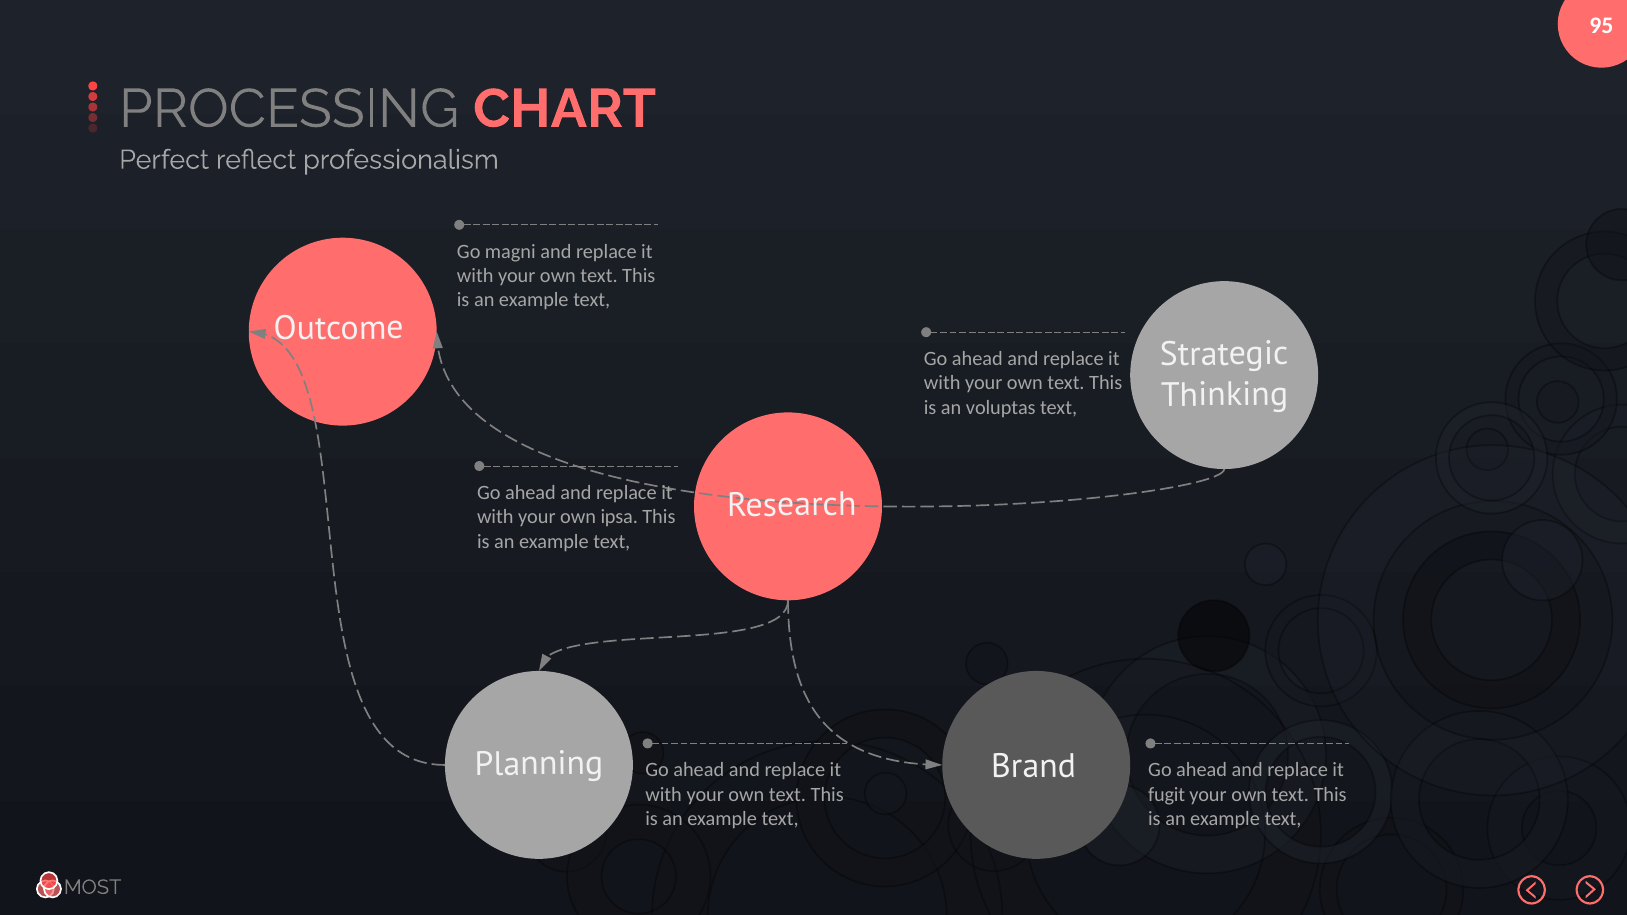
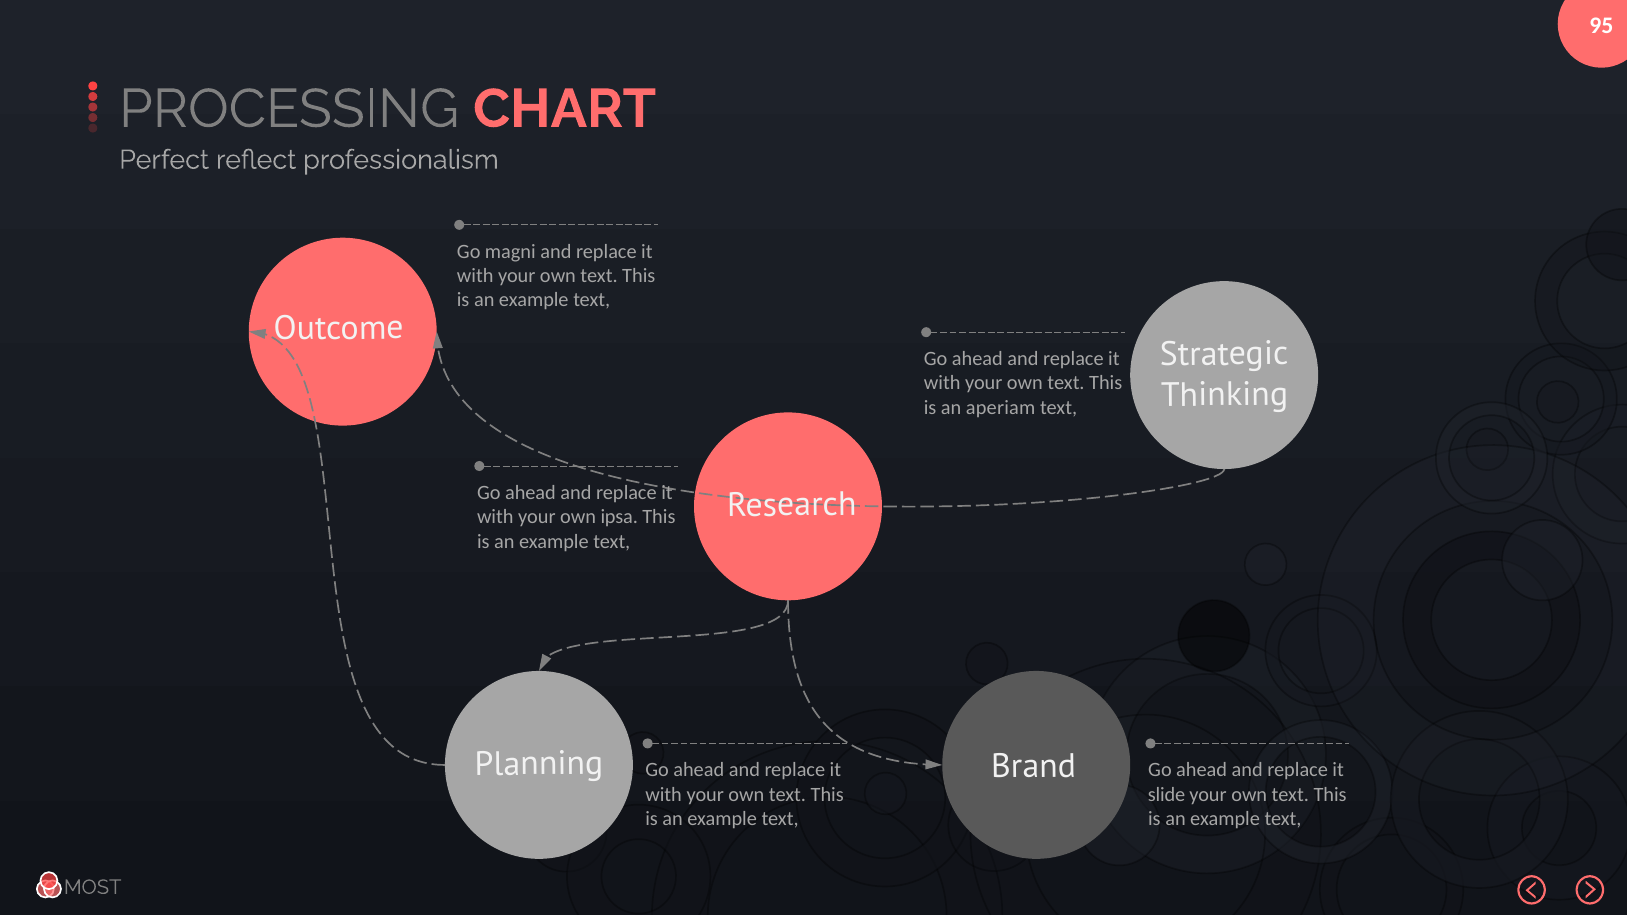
voluptas: voluptas -> aperiam (1001, 408)
fugit: fugit -> slide (1167, 795)
